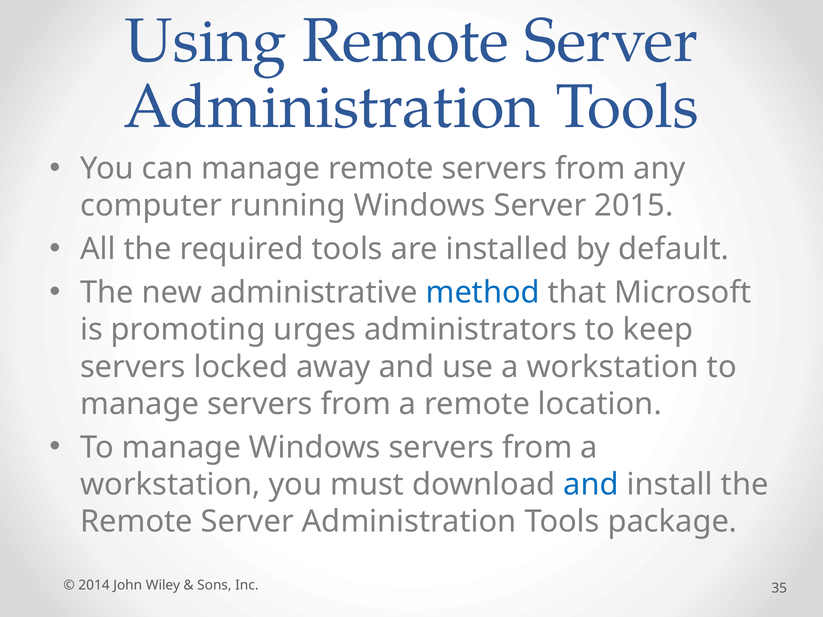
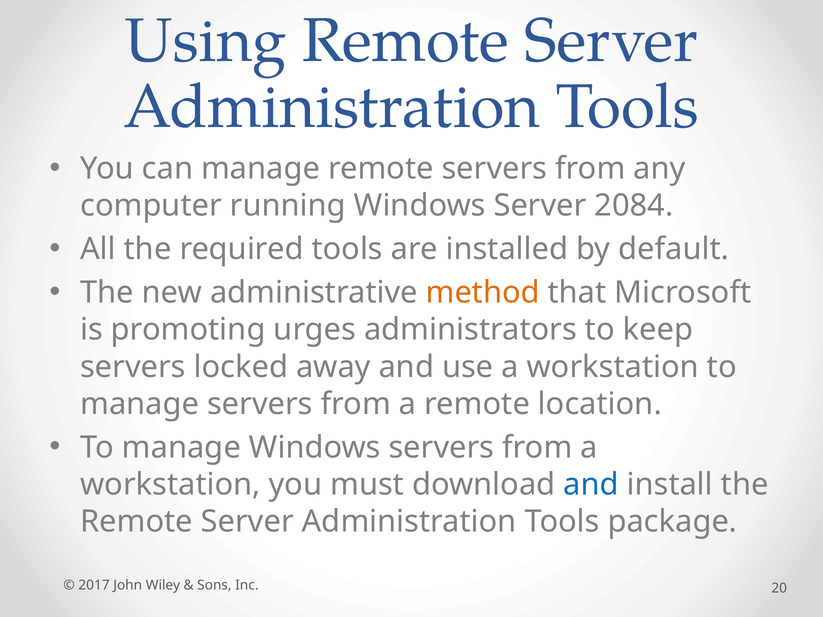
2015: 2015 -> 2084 (634, 206)
method colour: blue -> orange (483, 293)
2014: 2014 -> 2017 (94, 585)
35: 35 -> 20 (779, 588)
